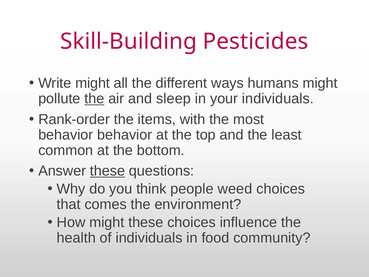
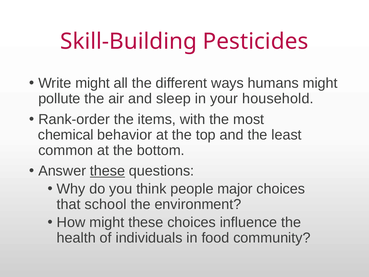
the underline: present -> none (94, 99)
your individuals: individuals -> household (278, 99)
behavior: behavior -> chemical (66, 135)
weed: weed -> major (235, 189)
comes: comes -> school (106, 204)
